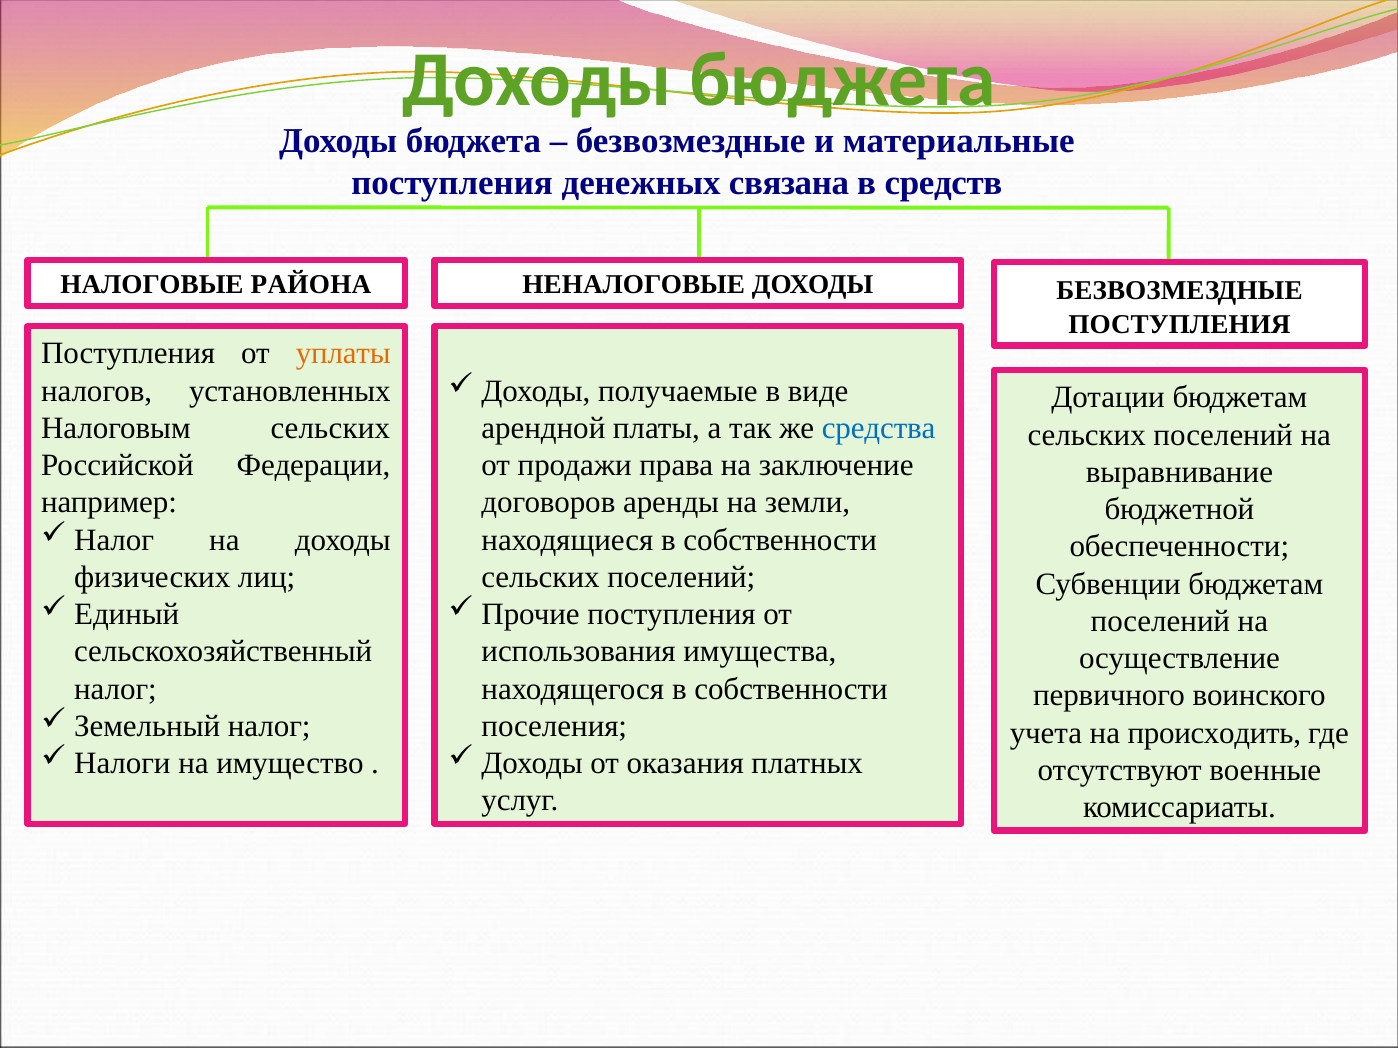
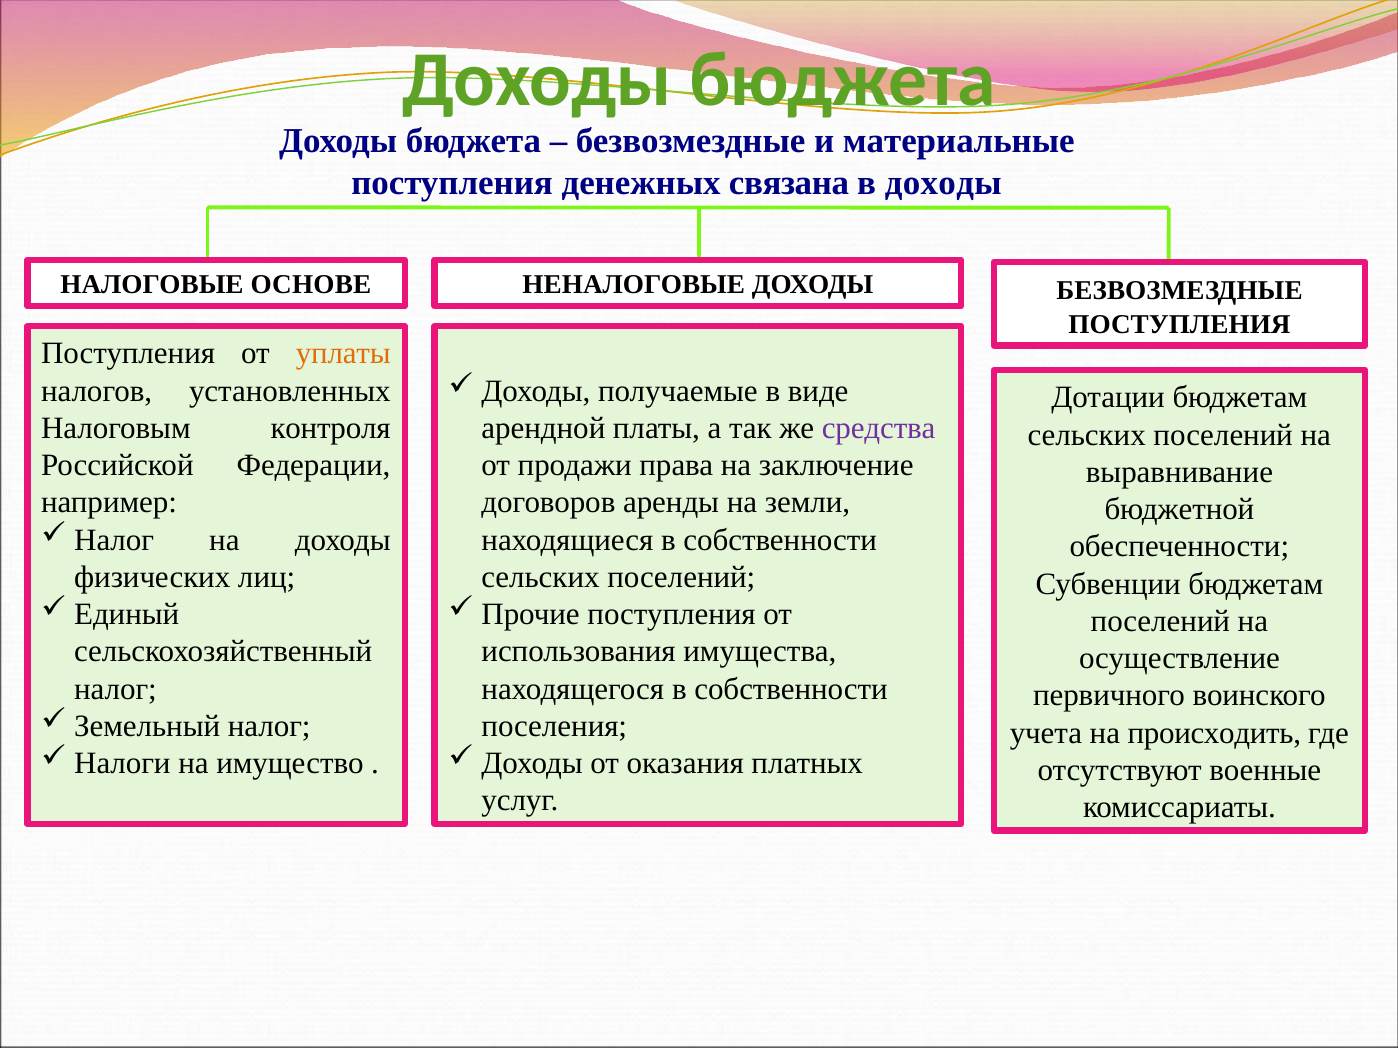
в средств: средств -> доходы (943, 183)
РАЙОНА: РАЙОНА -> ОСНОВЕ (311, 285)
Налоговым сельских: сельских -> контроля (331, 428)
средства colour: blue -> purple (879, 428)
